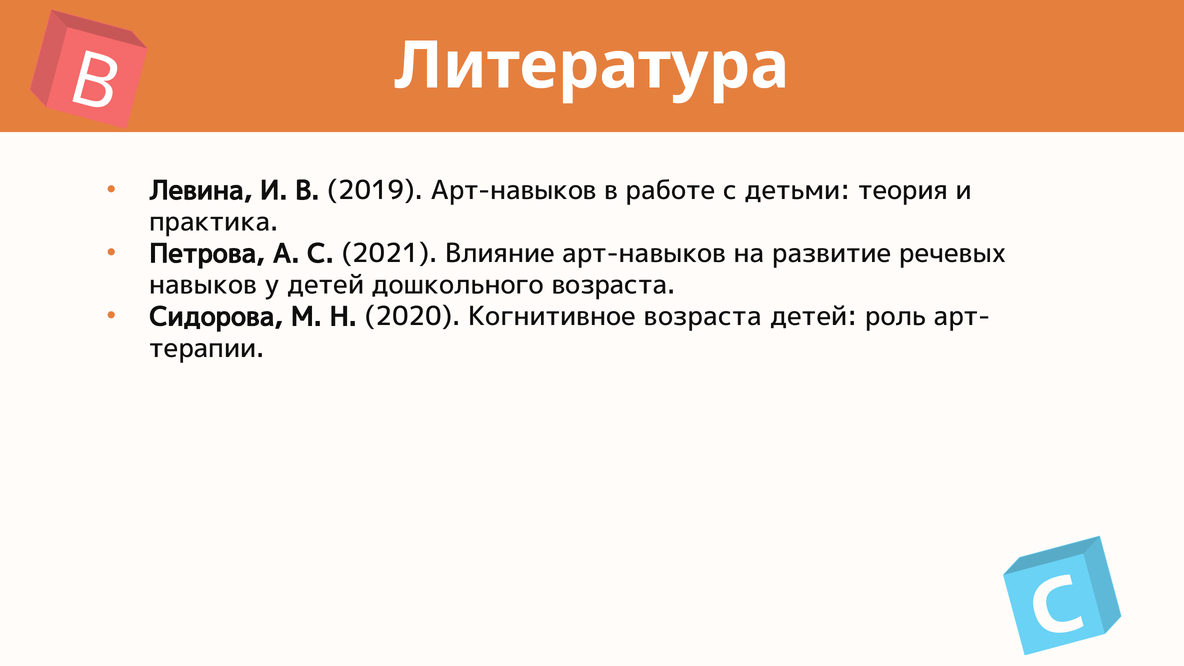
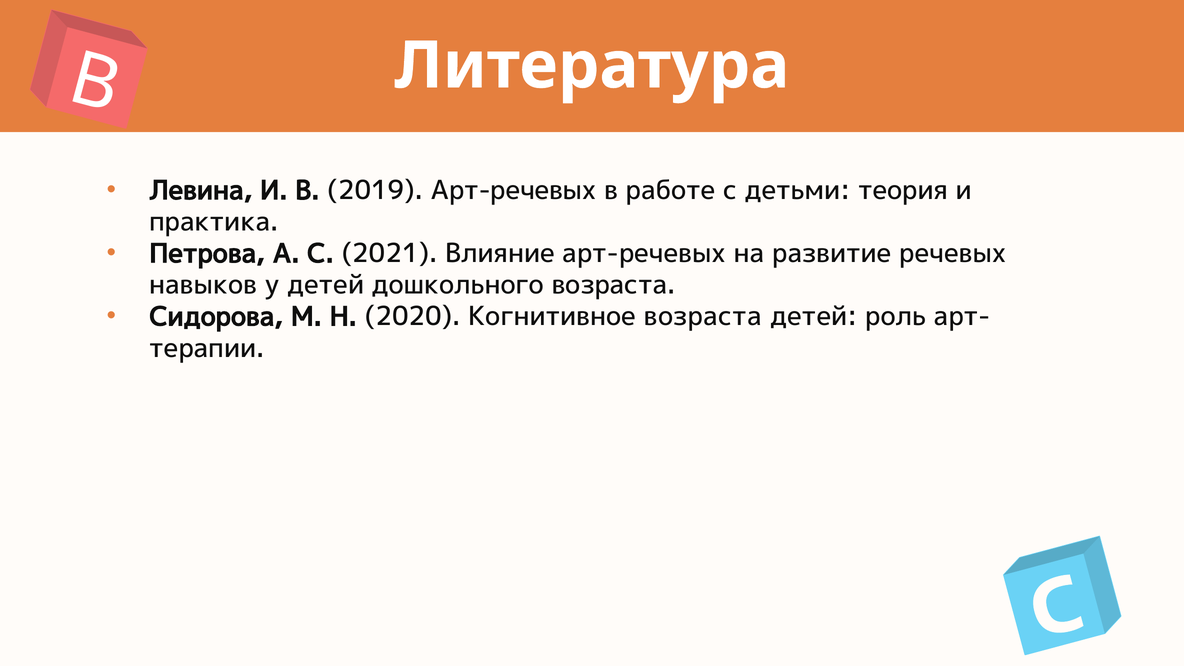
2019 Арт-навыков: Арт-навыков -> Арт-речевых (514, 191)
Влияние арт-навыков: арт-навыков -> арт-речевых (644, 254)
